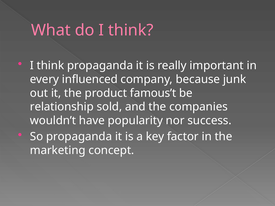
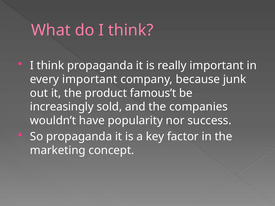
every influenced: influenced -> important (90, 79)
relationship: relationship -> increasingly (62, 107)
